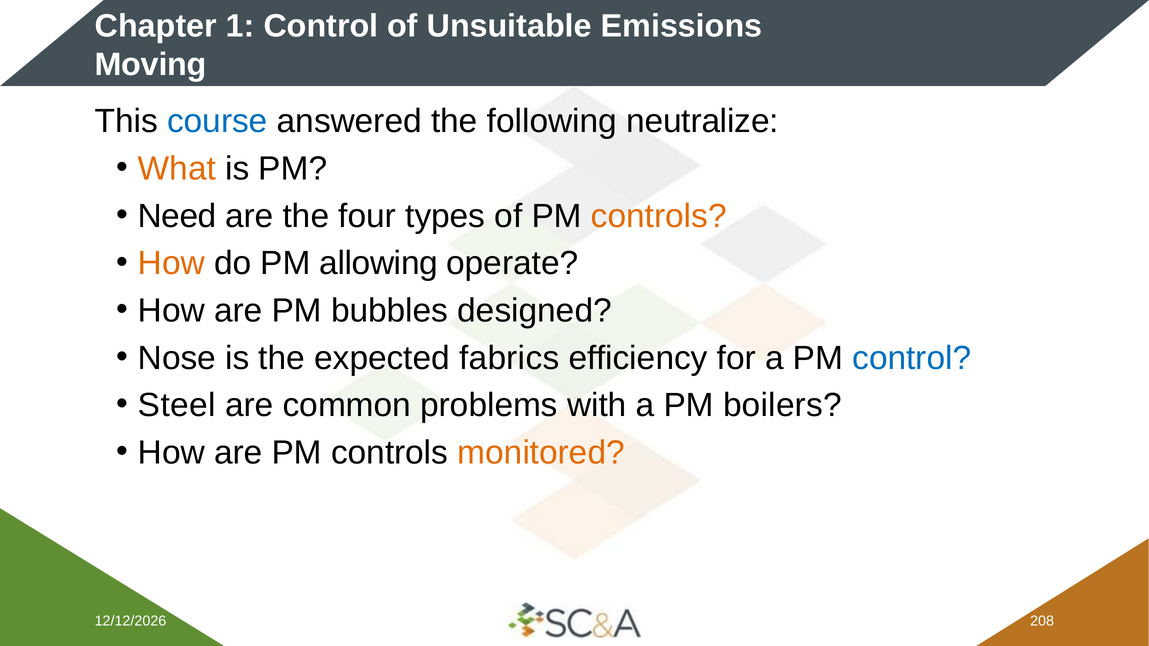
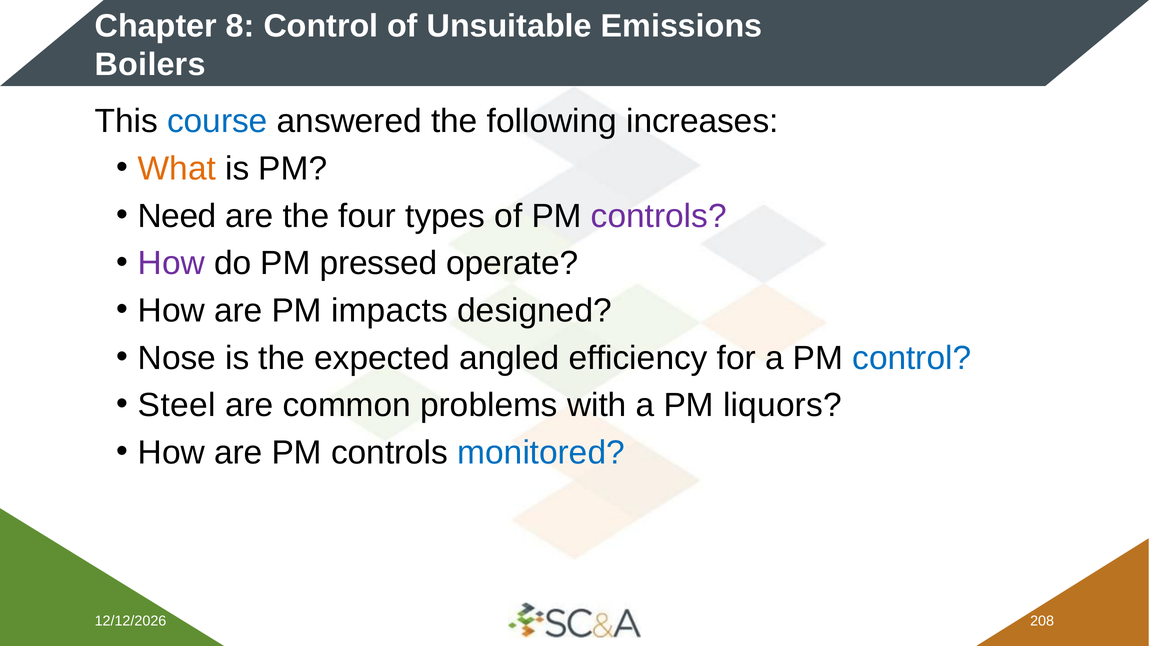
1: 1 -> 8 (240, 26)
Moving: Moving -> Boilers (150, 65)
neutralize: neutralize -> increases (702, 121)
controls colour: orange -> purple (659, 216)
How colour: orange -> purple (171, 263)
allowing: allowing -> pressed (379, 263)
bubbles: bubbles -> impacts (389, 311)
fabrics: fabrics -> angled (509, 358)
boilers: boilers -> liquors (782, 405)
monitored colour: orange -> blue (541, 453)
